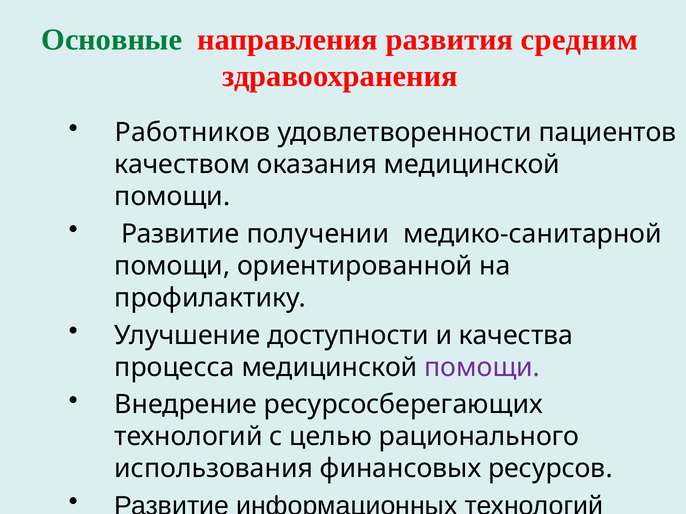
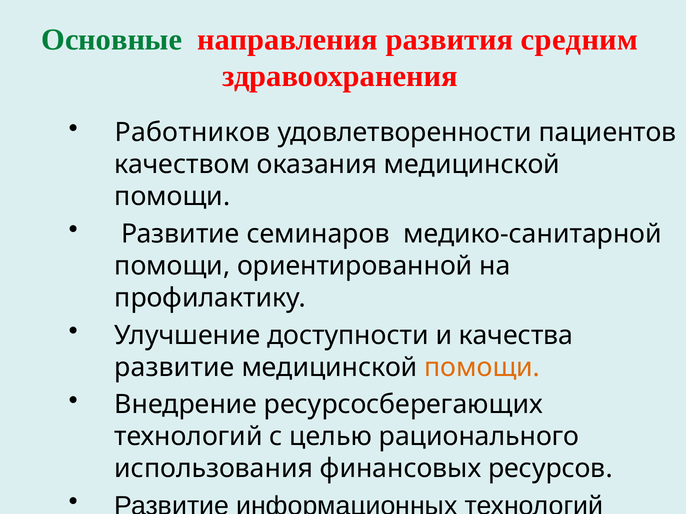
получении: получении -> семинаров (318, 234)
процесса: процесса -> развитие (174, 368)
помощи colour: purple -> orange (482, 368)
